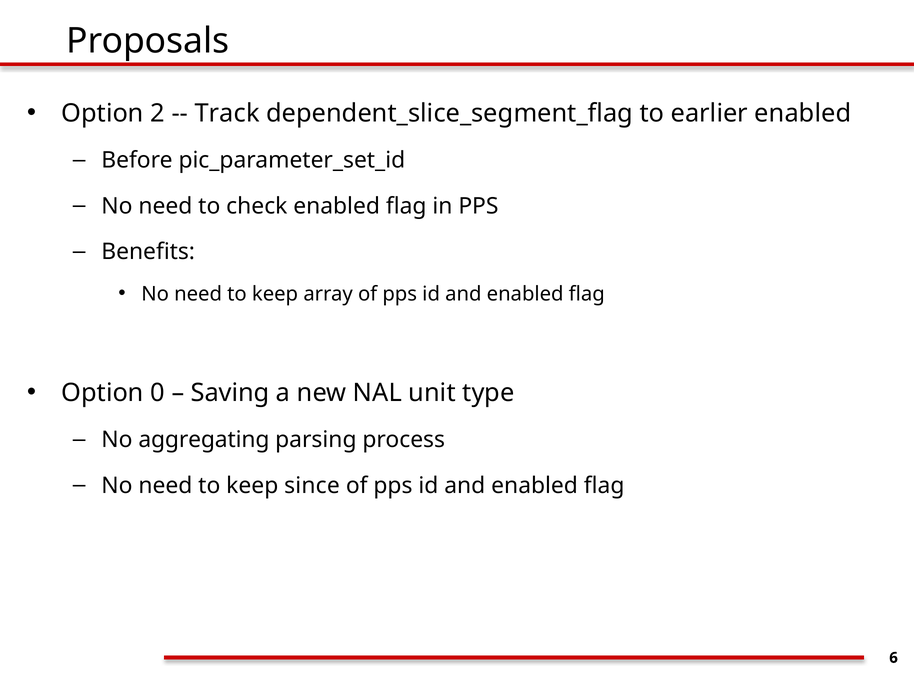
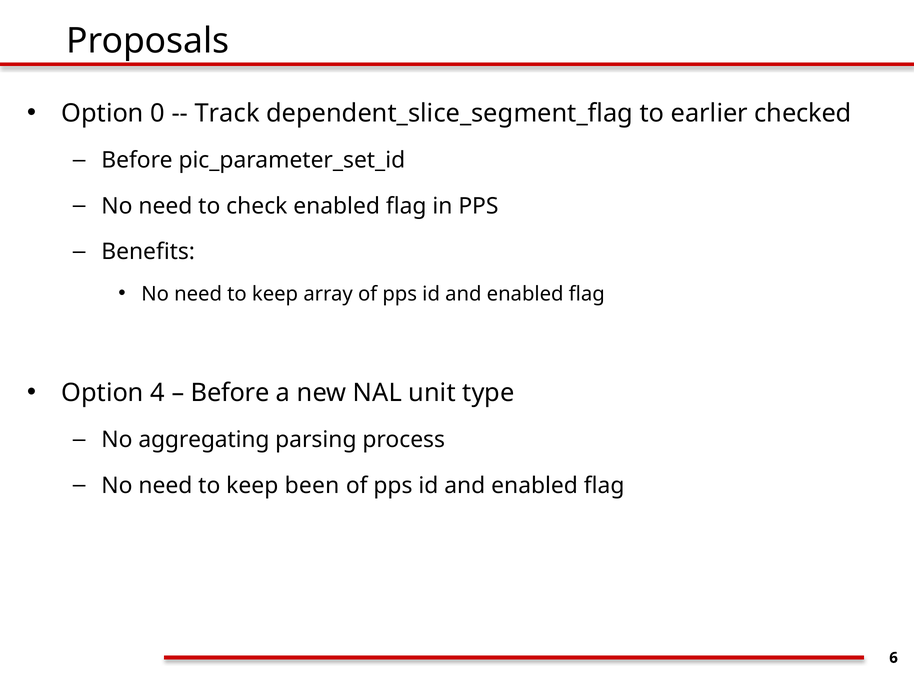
2: 2 -> 0 (158, 113)
earlier enabled: enabled -> checked (803, 113)
0: 0 -> 4 (158, 392)
Saving: Saving -> Before (230, 392)
since: since -> been (312, 485)
